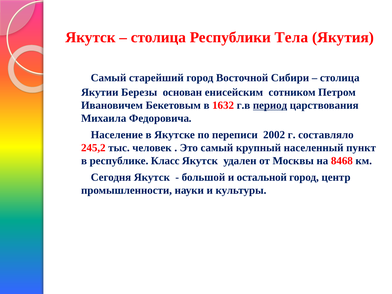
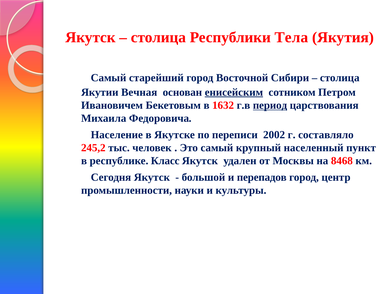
Березы: Березы -> Вечная (139, 92)
енисейским underline: none -> present (234, 92)
остальной: остальной -> перепадов (262, 177)
